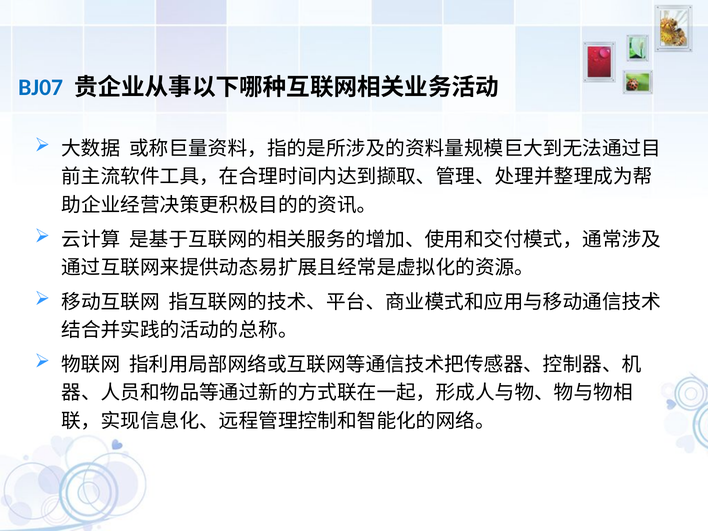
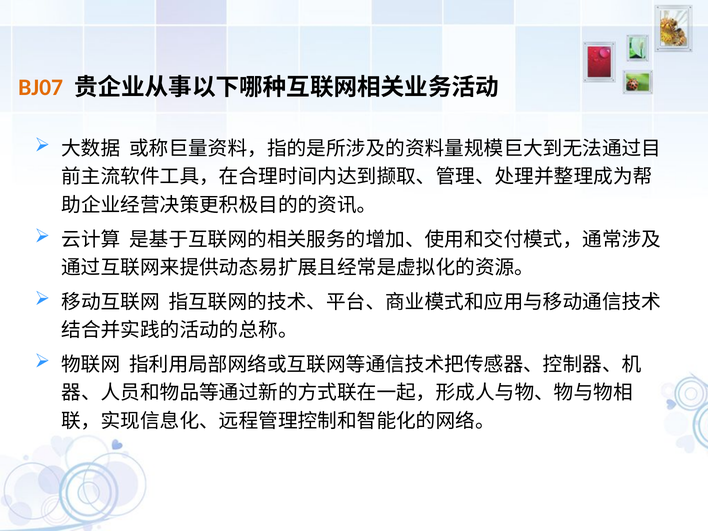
BJ07 colour: blue -> orange (41, 88)
